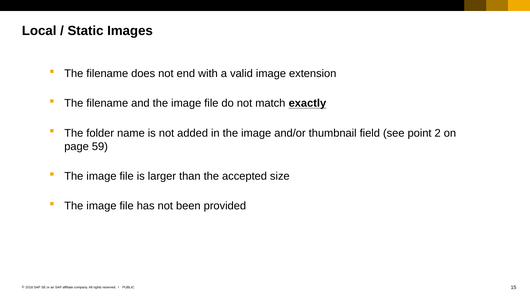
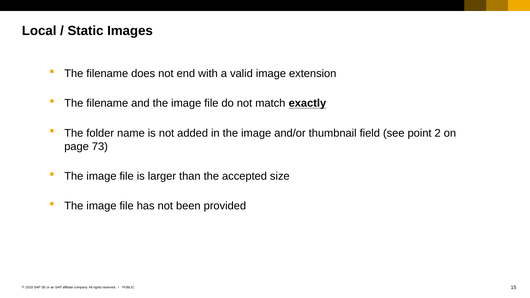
59: 59 -> 73 (100, 146)
